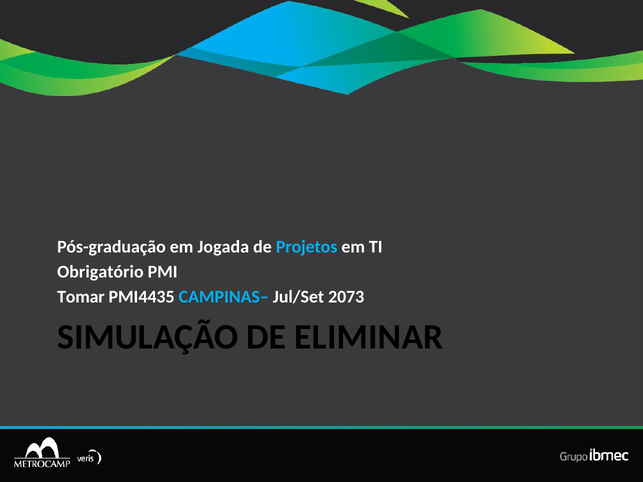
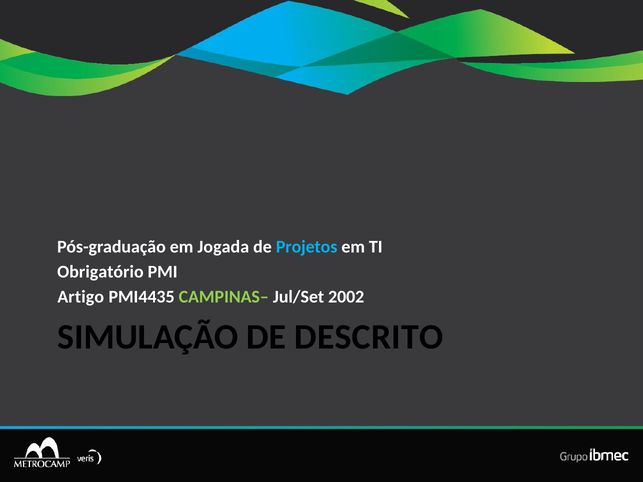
Tomar: Tomar -> Artigo (81, 297)
CAMPINAS– colour: light blue -> light green (224, 297)
2073: 2073 -> 2002 (346, 297)
ELIMINAR: ELIMINAR -> DESCRITO (369, 337)
